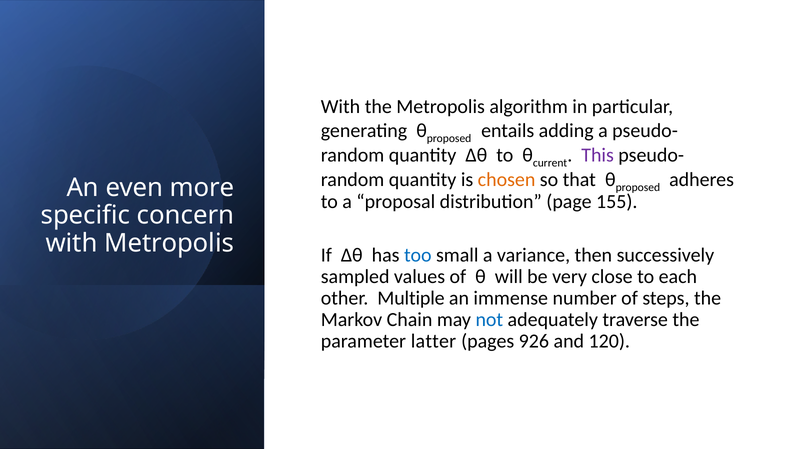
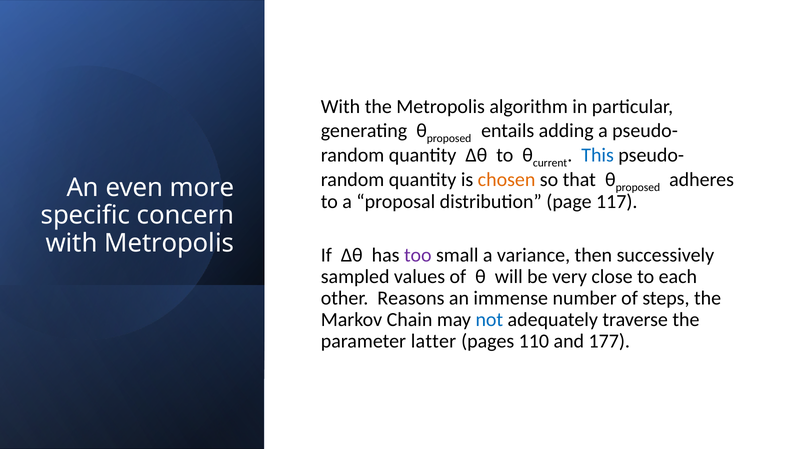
This colour: purple -> blue (598, 155)
155: 155 -> 117 (617, 202)
too colour: blue -> purple (418, 255)
Multiple: Multiple -> Reasons (411, 298)
926: 926 -> 110 (534, 341)
120: 120 -> 177 (609, 341)
